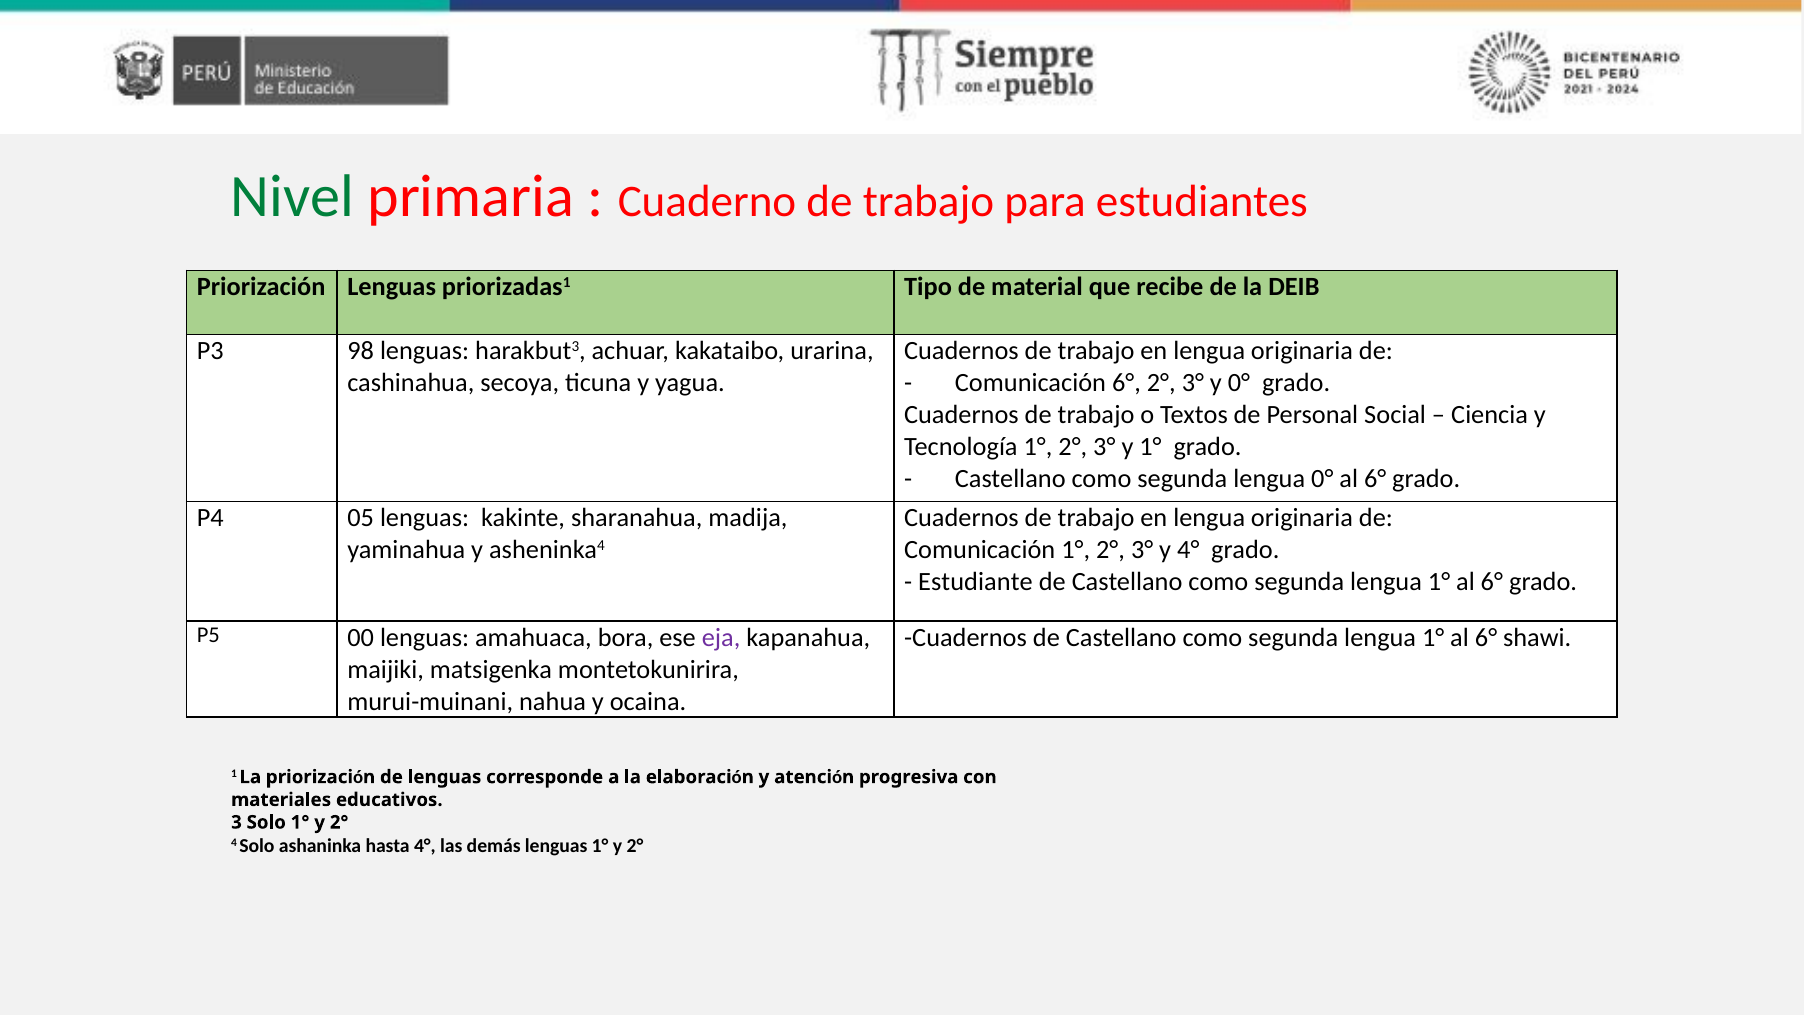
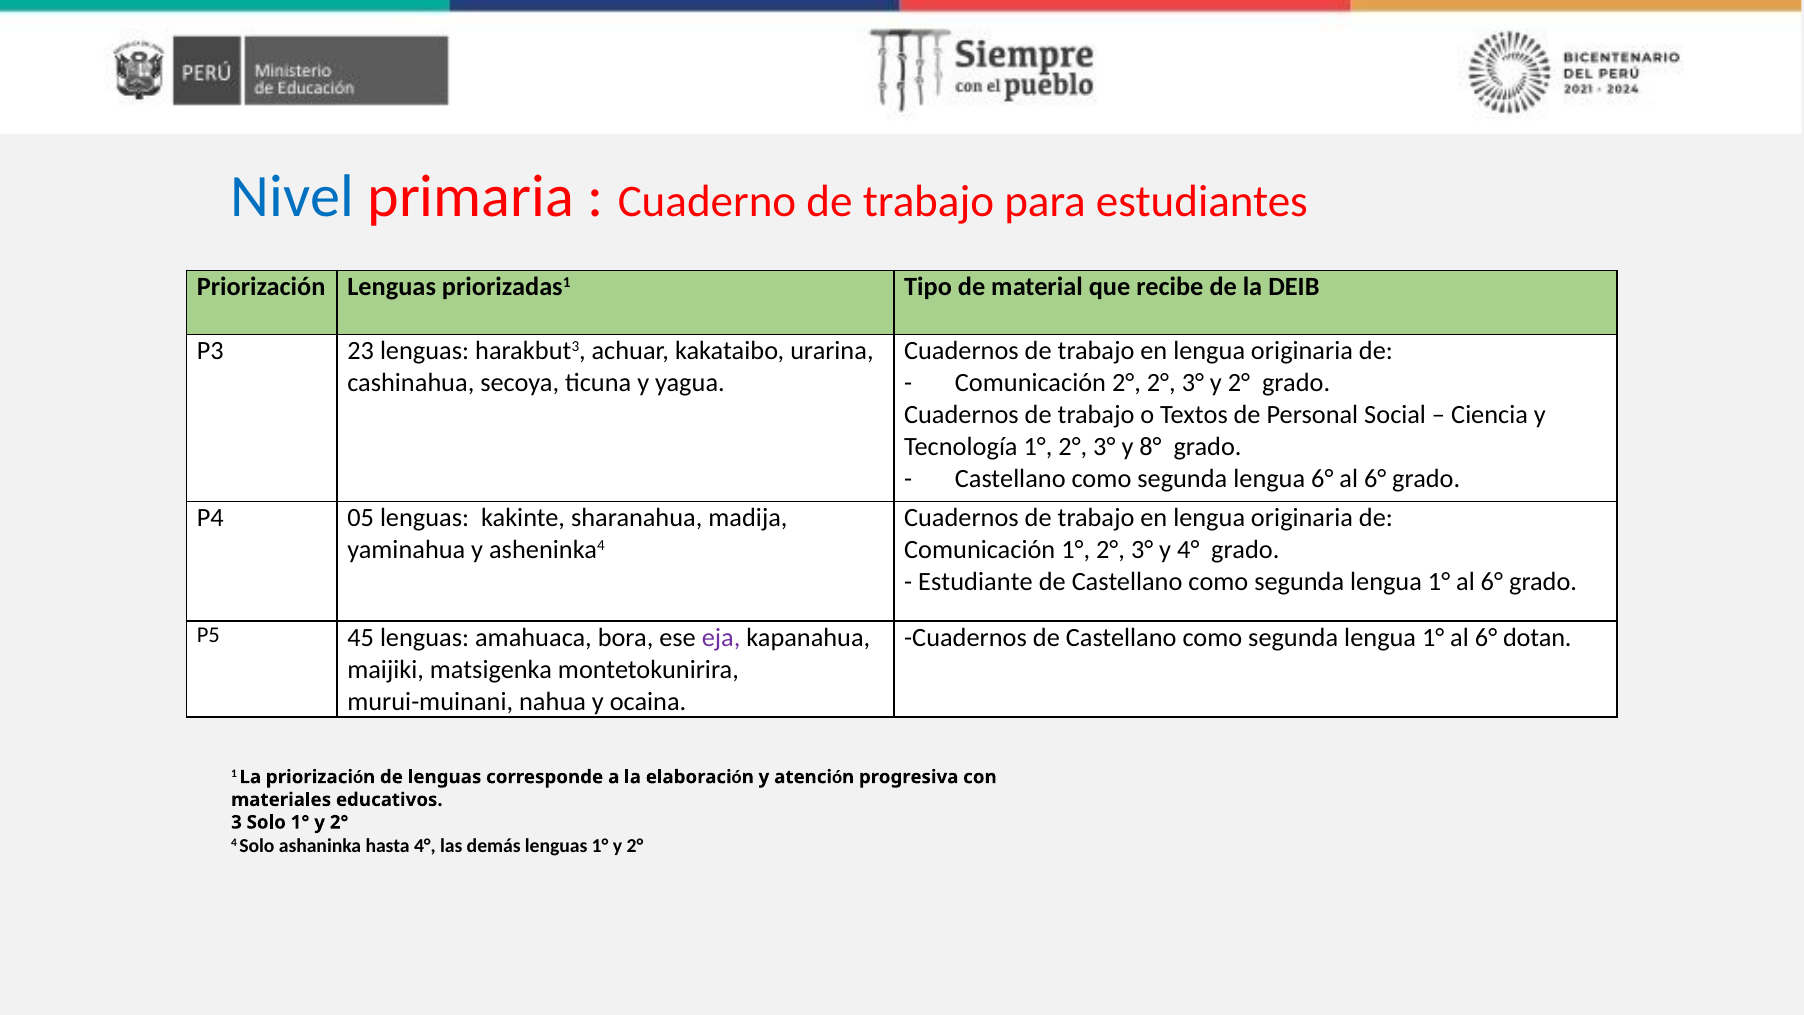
Nivel colour: green -> blue (292, 197)
98: 98 -> 23 (361, 351)
Comunicación 6°: 6° -> 2° (1126, 383)
3° y 0°: 0° -> 2° (1239, 383)
y 1°: 1° -> 8° (1150, 447)
lengua 0°: 0° -> 6° (1322, 479)
00: 00 -> 45 (361, 637)
shawi: shawi -> dotan (1537, 637)
